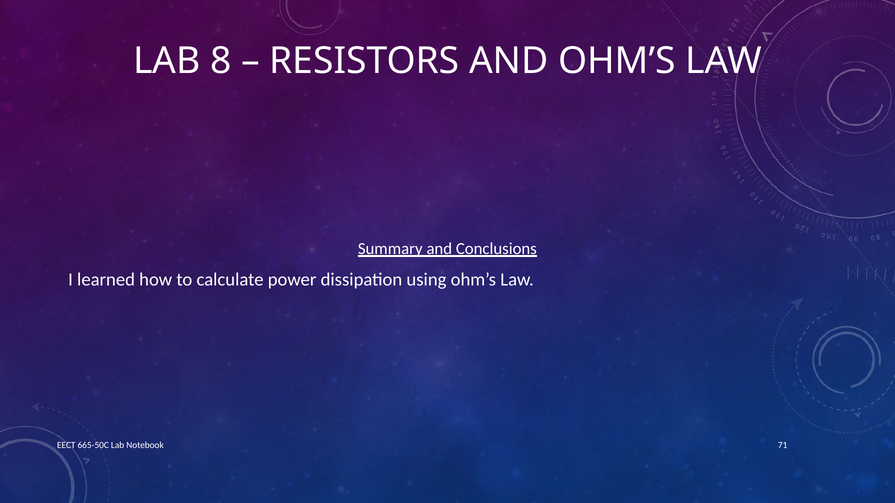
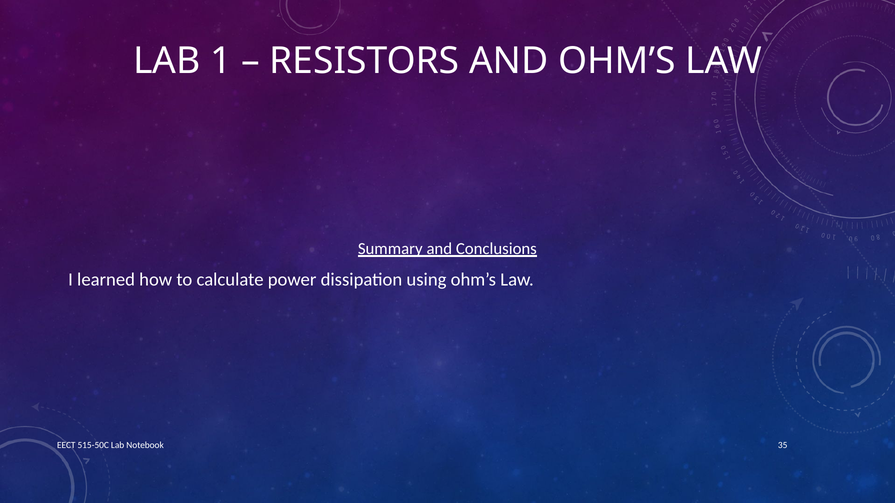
8: 8 -> 1 (221, 61)
665-50C: 665-50C -> 515-50C (93, 445)
71: 71 -> 35 (783, 445)
